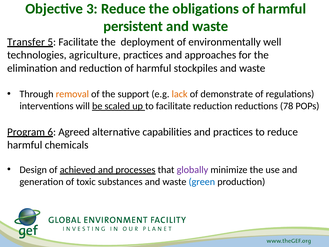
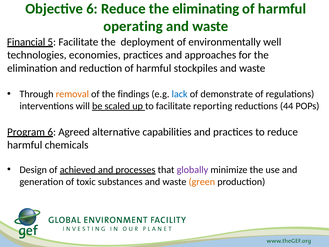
Objective 3: 3 -> 6 (92, 9)
obligations: obligations -> eliminating (206, 9)
persistent: persistent -> operating (133, 26)
Transfer: Transfer -> Financial (26, 42)
agriculture: agriculture -> economies (95, 55)
support: support -> findings (133, 94)
lack colour: orange -> blue (180, 94)
facilitate reduction: reduction -> reporting (213, 106)
78: 78 -> 44 (287, 106)
green colour: blue -> orange (202, 182)
